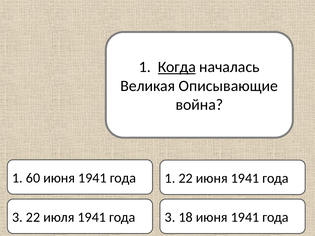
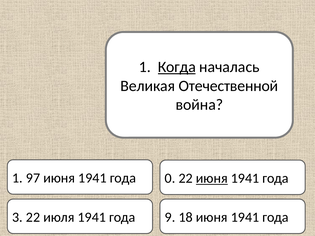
Описывающие: Описывающие -> Отечественной (228, 86)
60: 60 -> 97 (33, 178)
года 1: 1 -> 0 (170, 178)
июня underline: none -> present (212, 178)
июля 1941 года 3: 3 -> 9 (170, 218)
